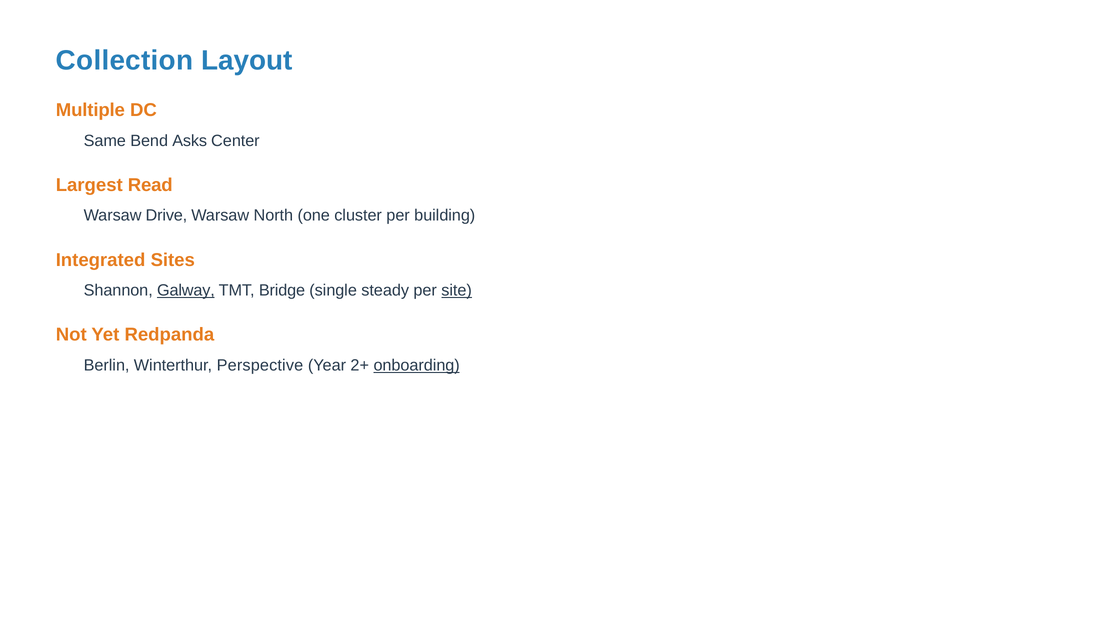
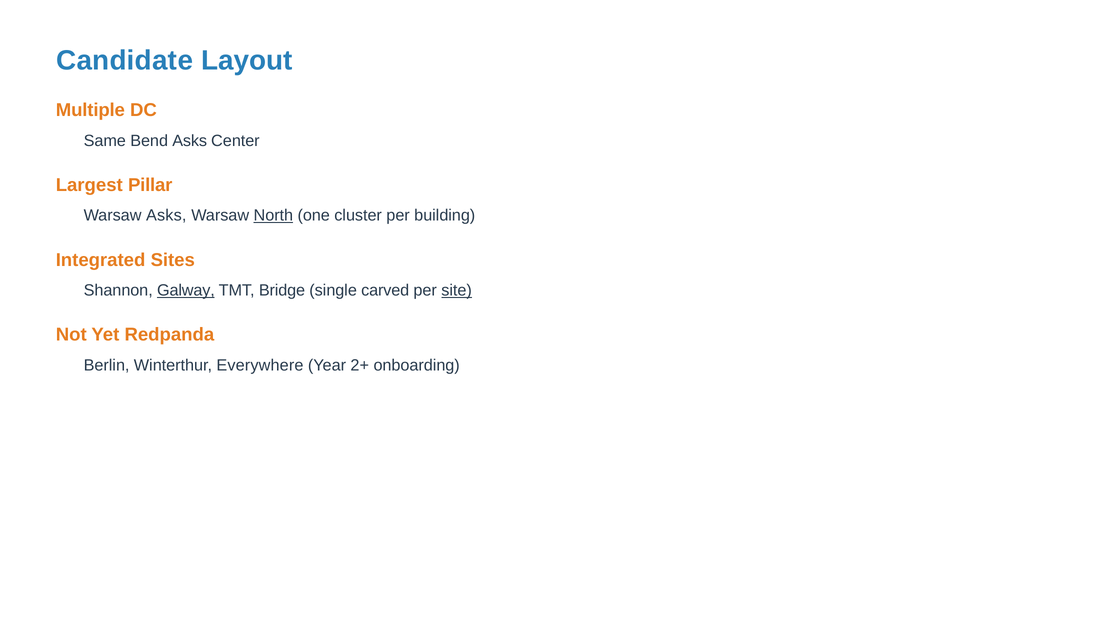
Collection: Collection -> Candidate (125, 61)
Read: Read -> Pillar (150, 185)
Warsaw Drive: Drive -> Asks (166, 215)
North underline: none -> present (273, 215)
steady: steady -> carved (385, 290)
Perspective: Perspective -> Everywhere (260, 365)
onboarding underline: present -> none (417, 365)
